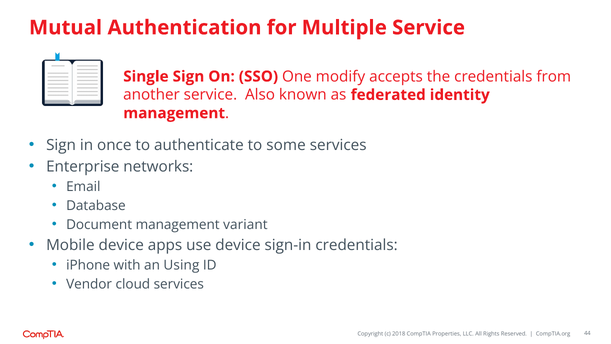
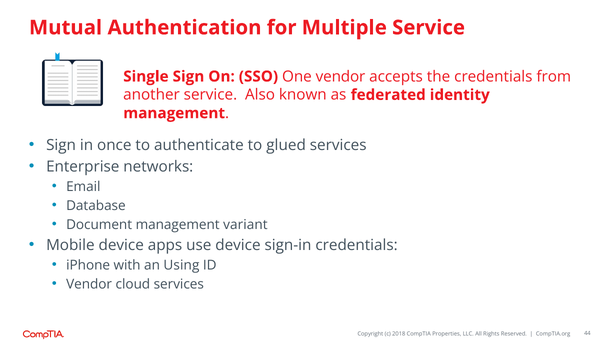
One modify: modify -> vendor (341, 76)
some: some -> glued (286, 145)
